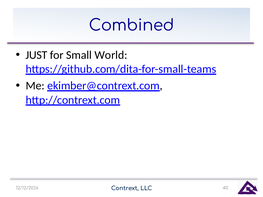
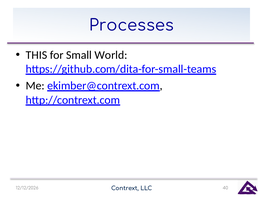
Combined: Combined -> Processes (131, 25)
JUST: JUST -> THIS (36, 55)
